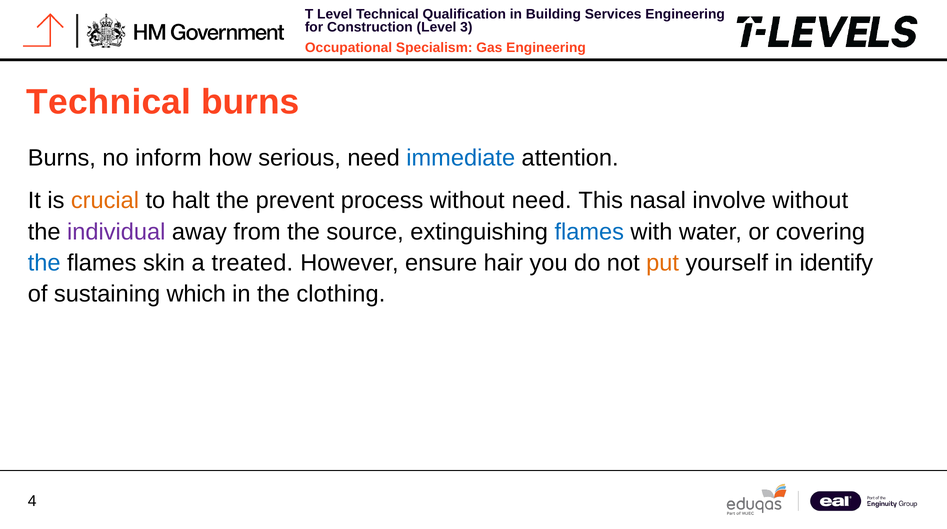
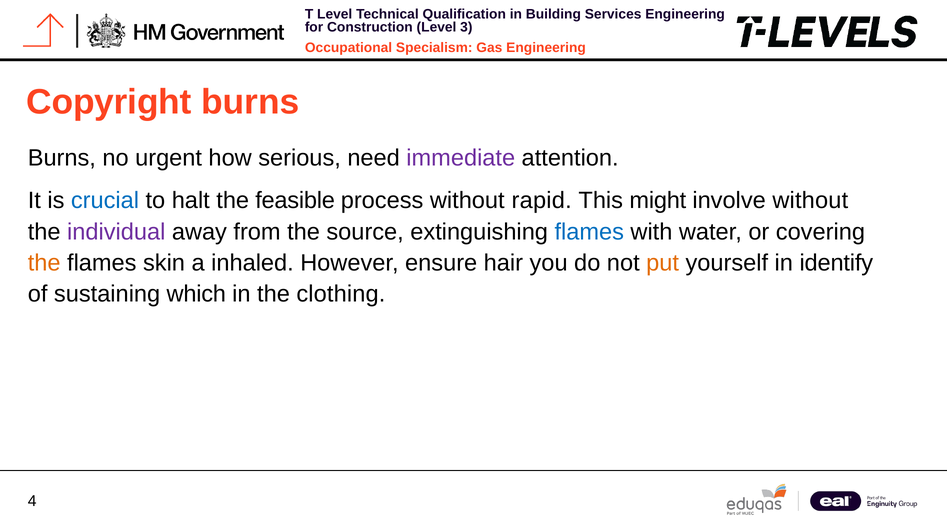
Technical: Technical -> Copyright (109, 102)
inform: inform -> urgent (169, 158)
immediate colour: blue -> purple (461, 158)
crucial colour: orange -> blue (105, 201)
prevent: prevent -> feasible (295, 201)
without need: need -> rapid (542, 201)
nasal: nasal -> might (658, 201)
the colour: blue -> orange (44, 263)
treated: treated -> inhaled (252, 263)
